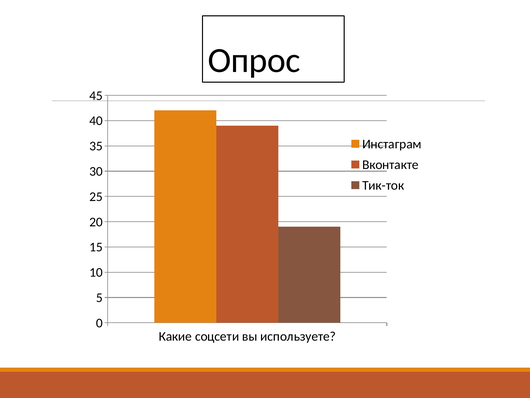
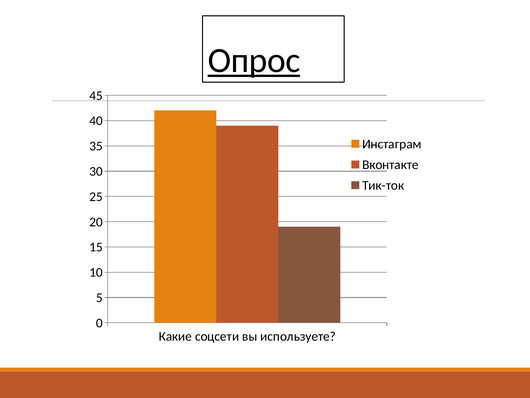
Опрос underline: none -> present (254, 61)
